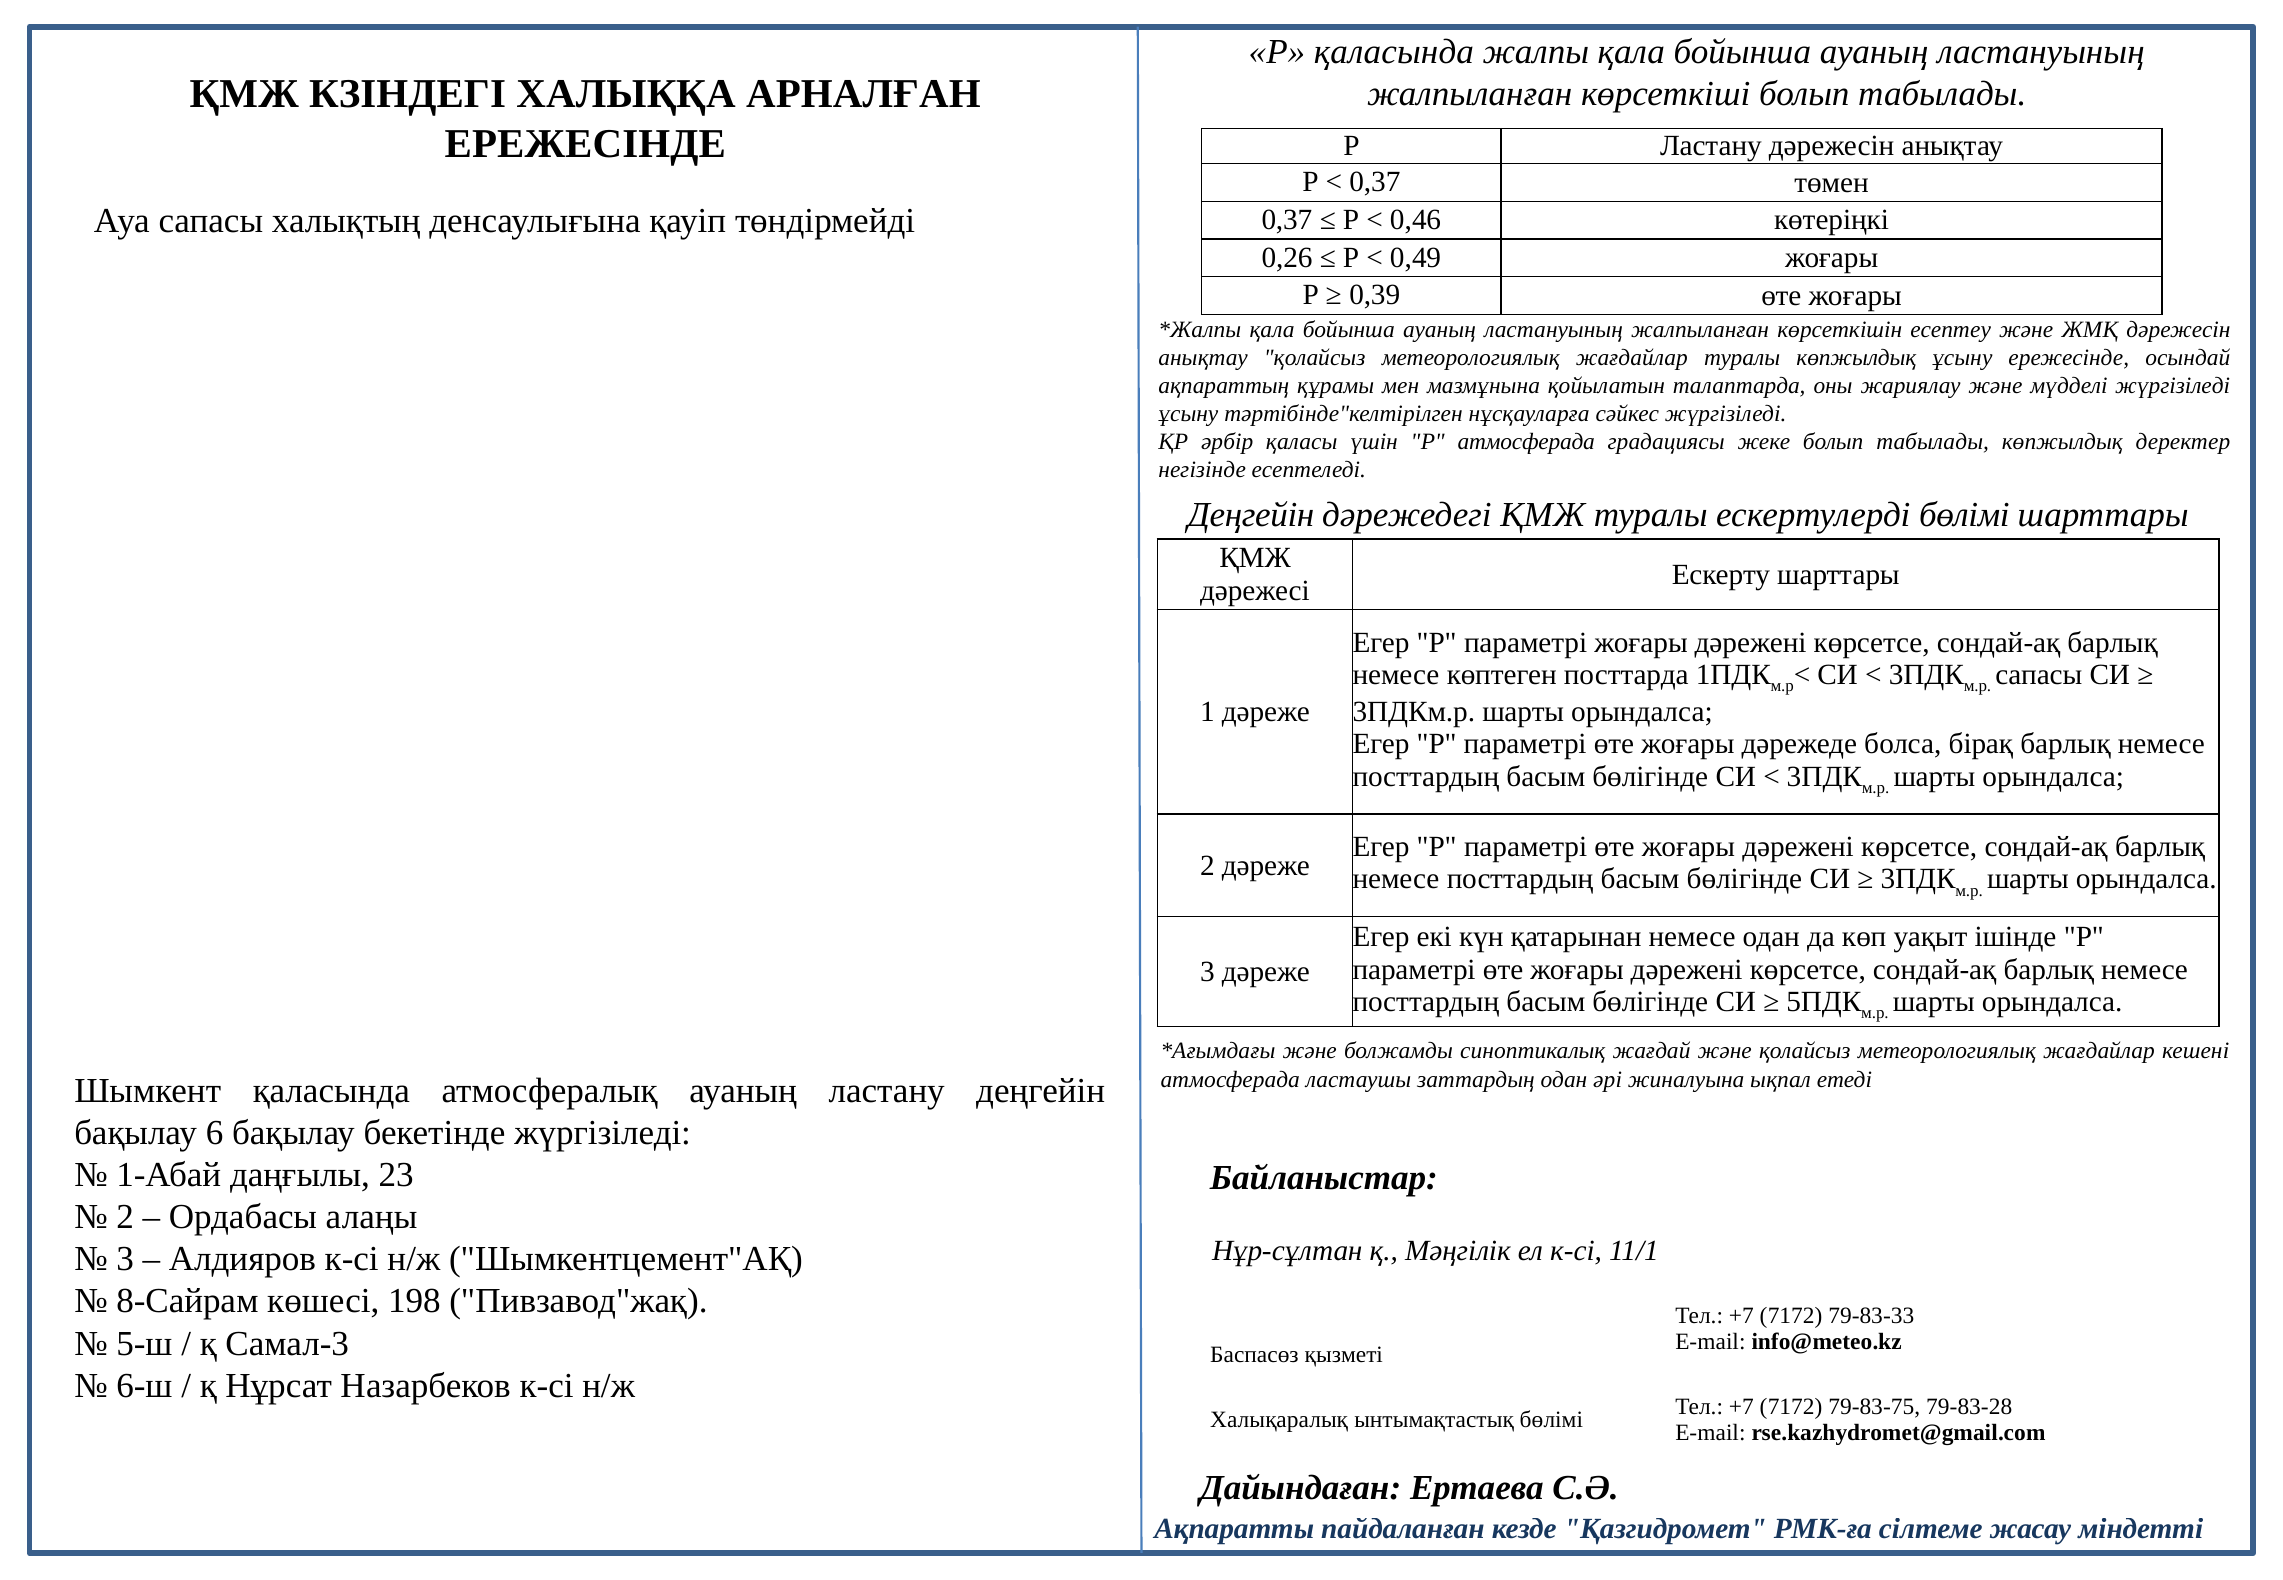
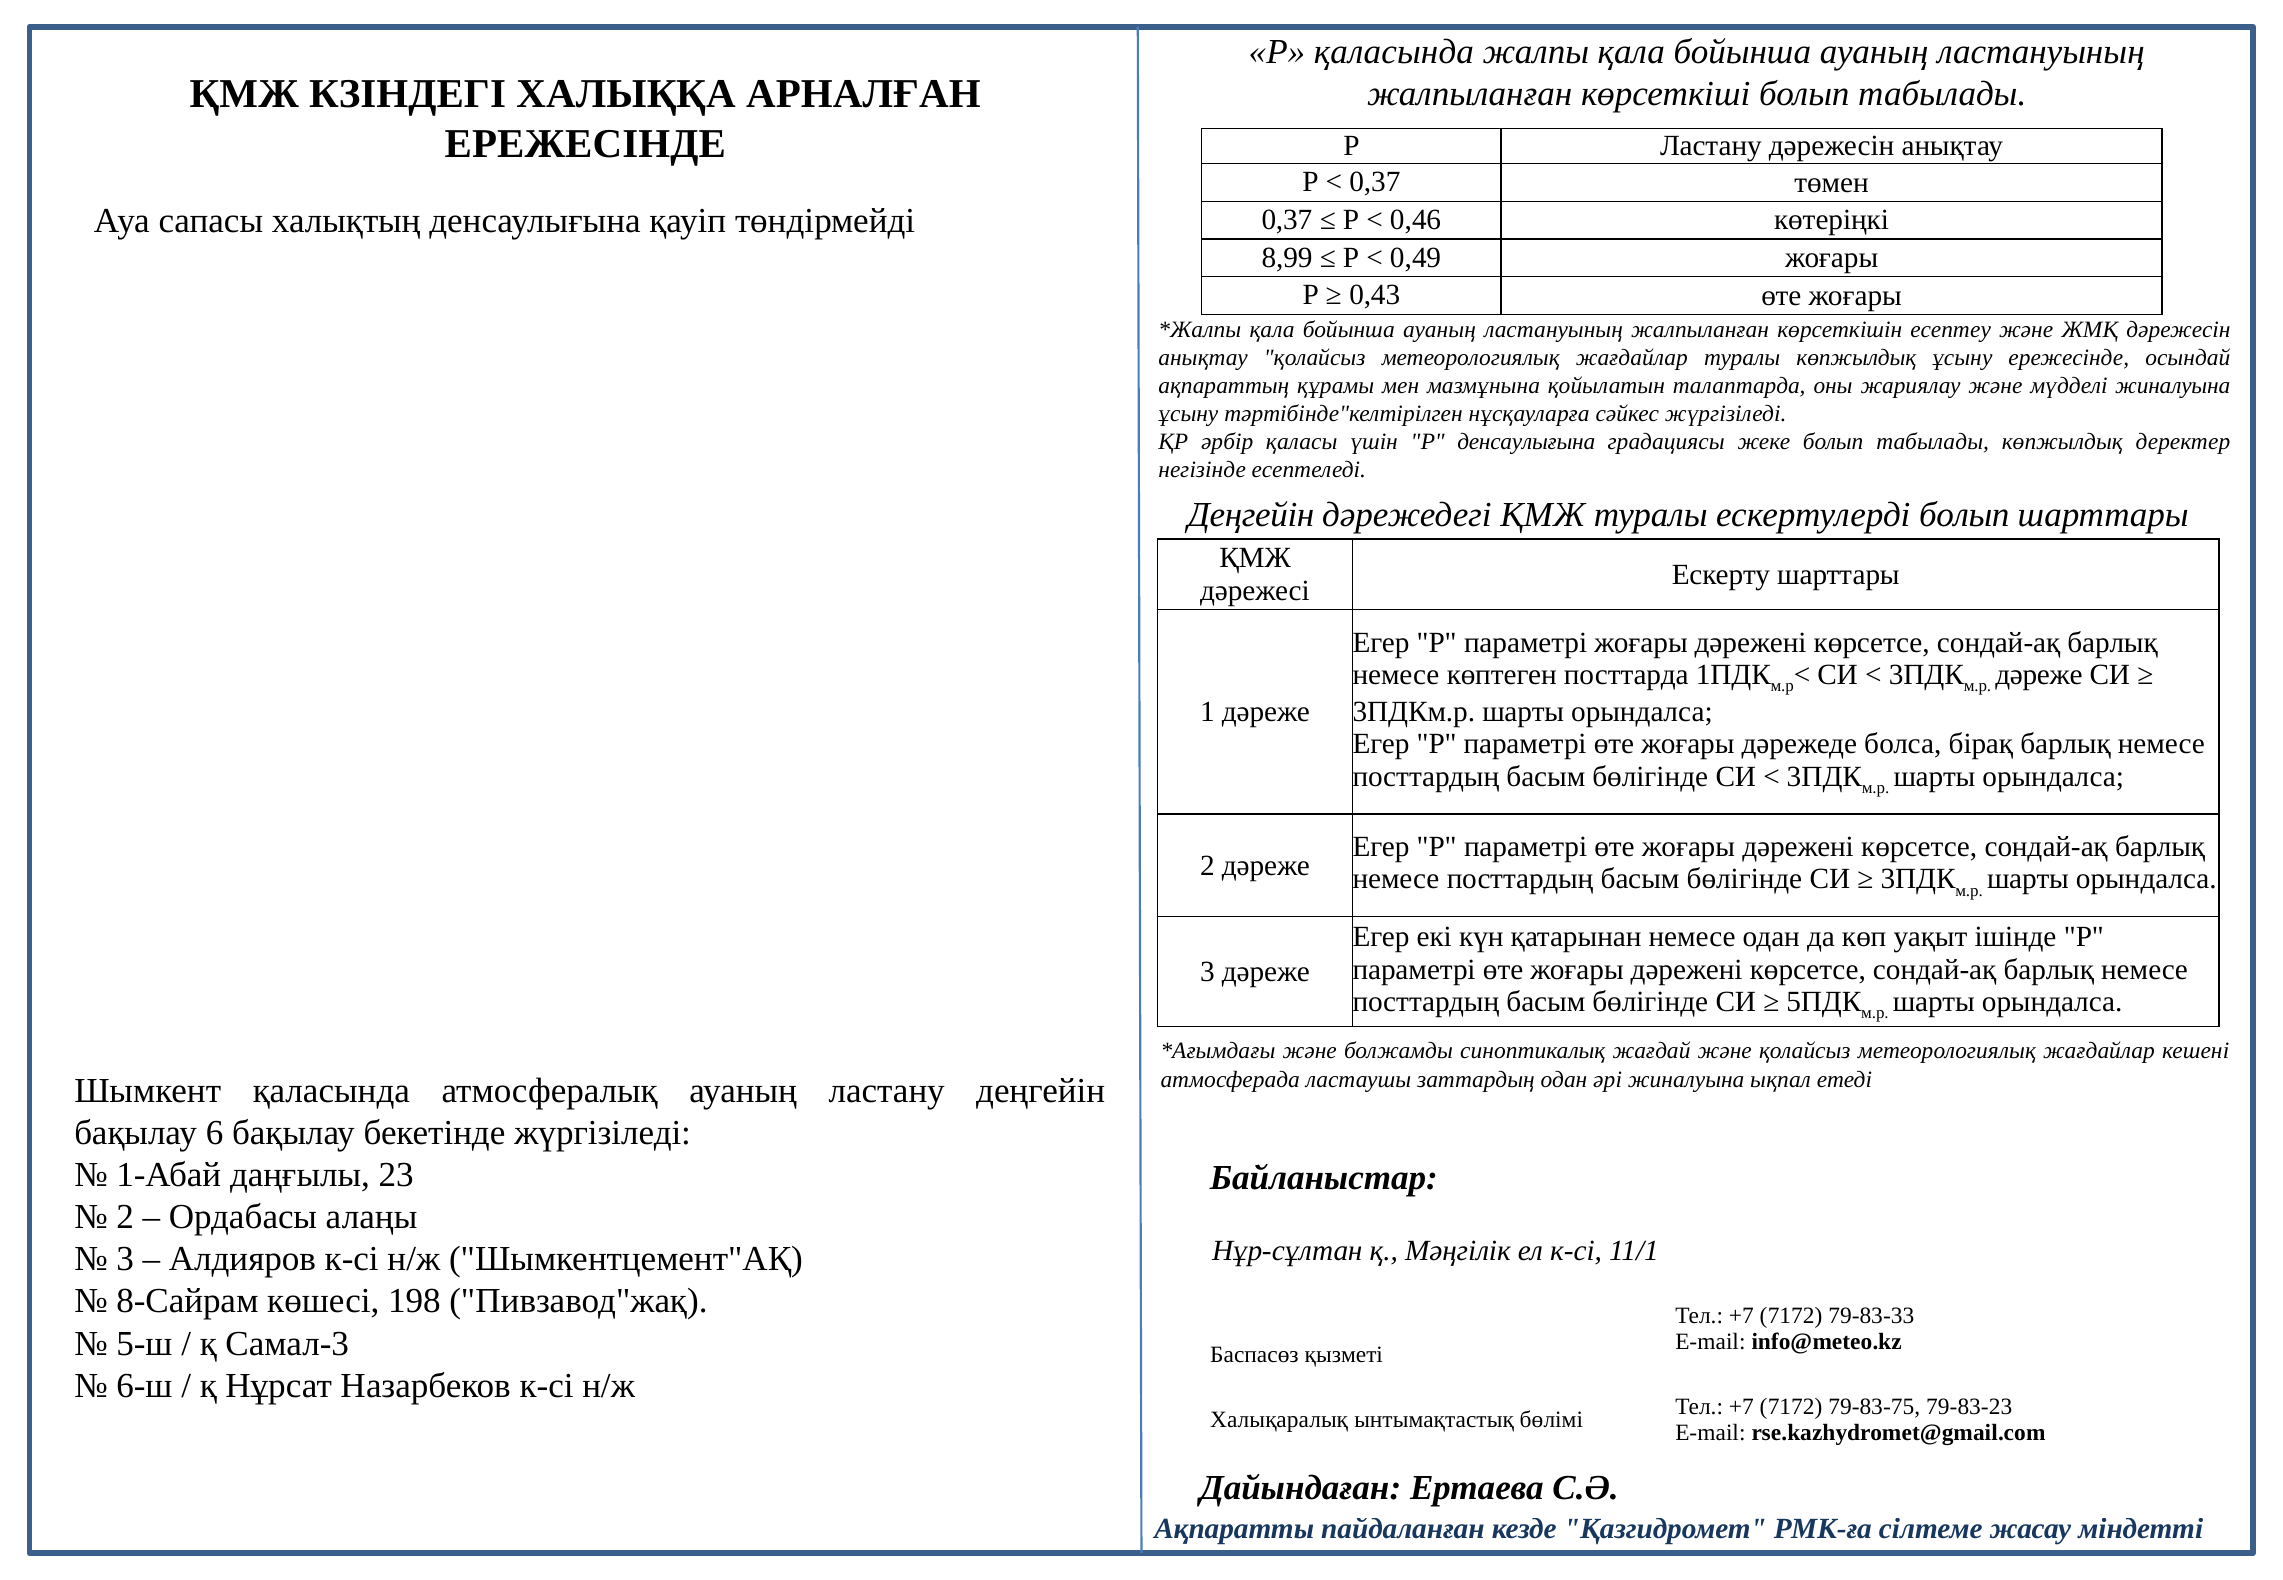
0,26: 0,26 -> 8,99 (1287, 258)
0,39: 0,39 -> 0,43 (1375, 295)
мүдделі жүргізіледі: жүргізіледі -> жиналуына (2173, 386)
Р атмосферада: атмосферада -> денсаулығына (1526, 442)
ескертулерді бөлімі: бөлімі -> болып (1964, 515)
сапасы: сапасы -> дәреже (2039, 675)
79-83-28: 79-83-28 -> 79-83-23 (1969, 1407)
